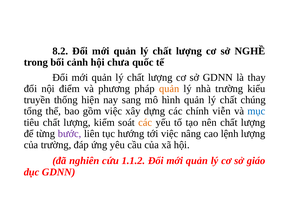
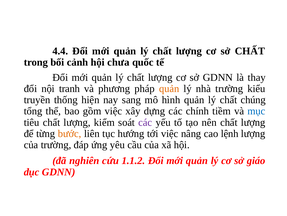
8.2: 8.2 -> 4.4 (60, 51)
sở NGHỀ: NGHỀ -> CHẤT (250, 51)
điểm: điểm -> tranh (69, 88)
viễn: viễn -> tiềm (222, 111)
các colour: orange -> purple (145, 122)
bước colour: purple -> orange (70, 133)
